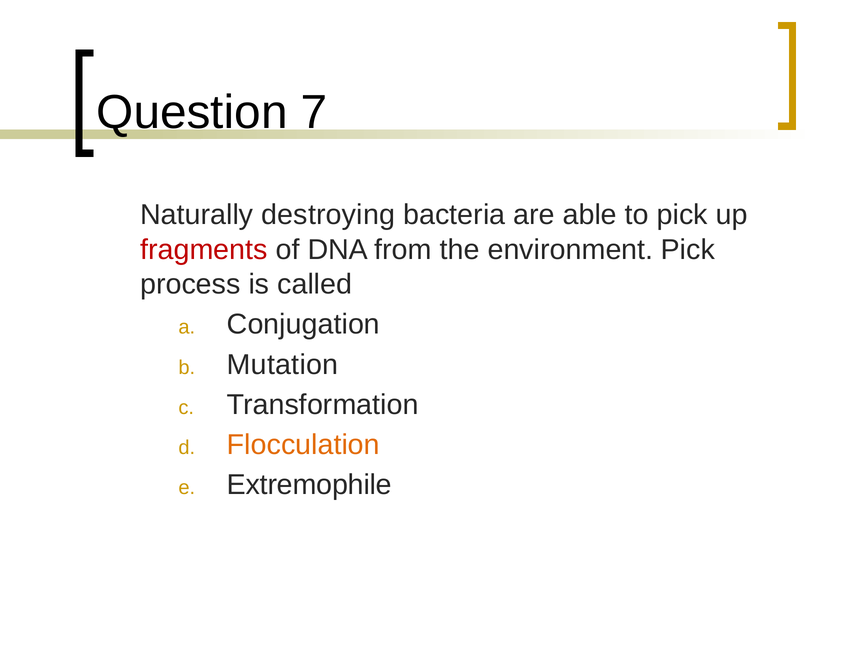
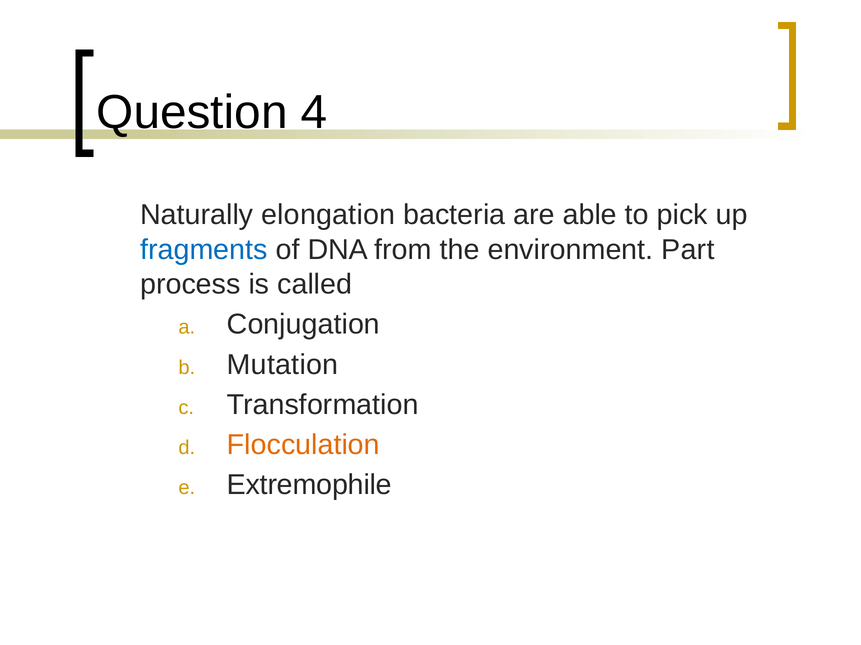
7: 7 -> 4 (314, 112)
destroying: destroying -> elongation (328, 215)
fragments colour: red -> blue (204, 250)
environment Pick: Pick -> Part (688, 250)
